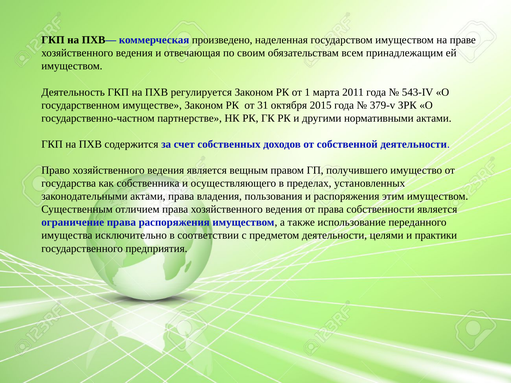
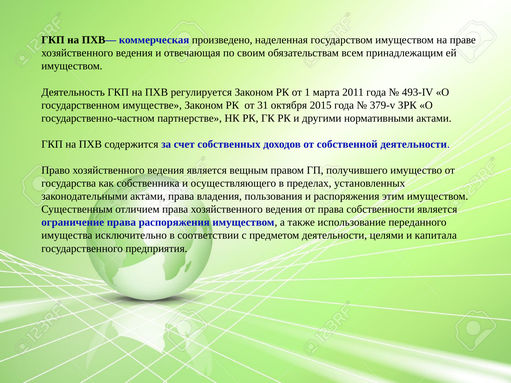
543-IV: 543-IV -> 493-IV (418, 92)
практики: практики -> капитала (436, 236)
